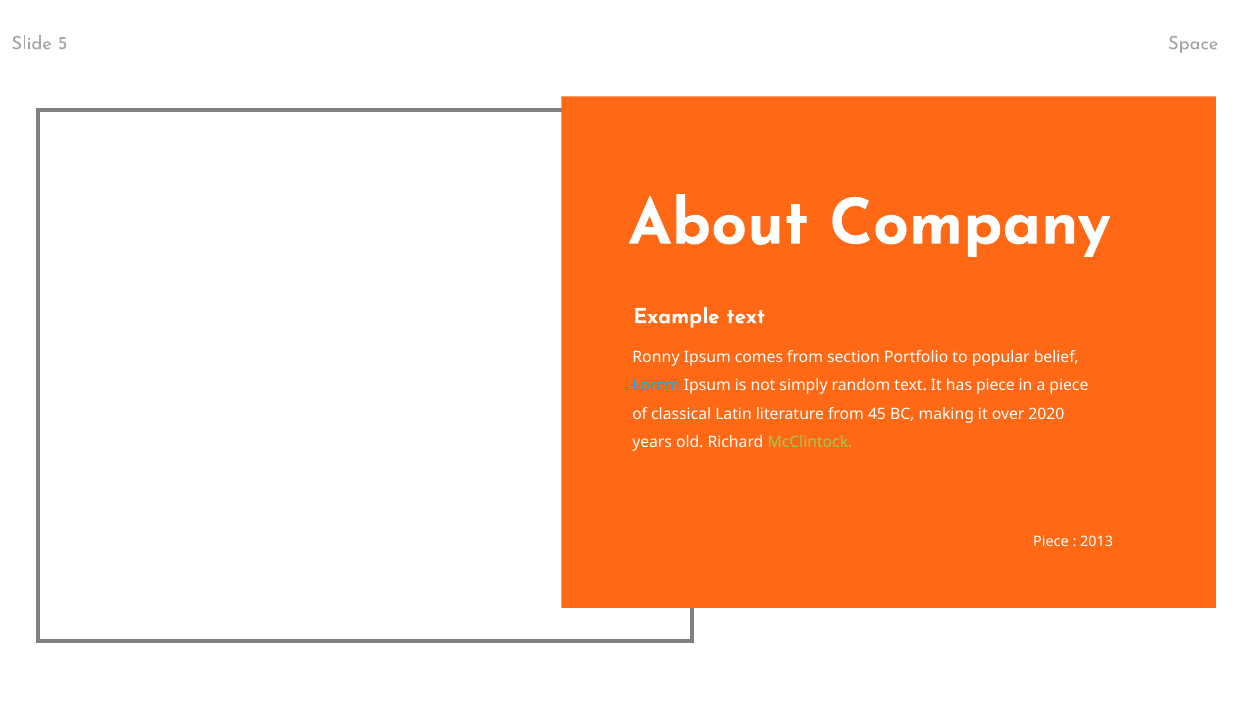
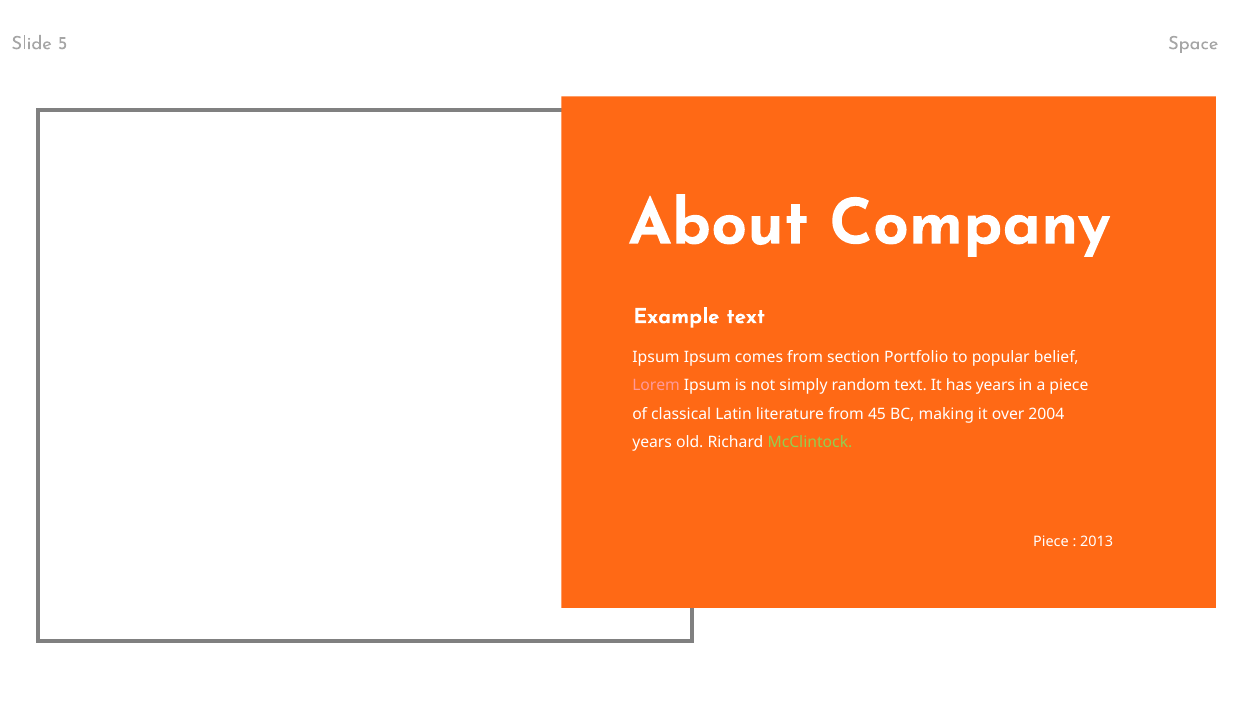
Ronny: Ronny -> Ipsum (656, 357)
Lorem colour: light blue -> pink (656, 385)
has piece: piece -> years (995, 385)
2020: 2020 -> 2004 (1046, 414)
